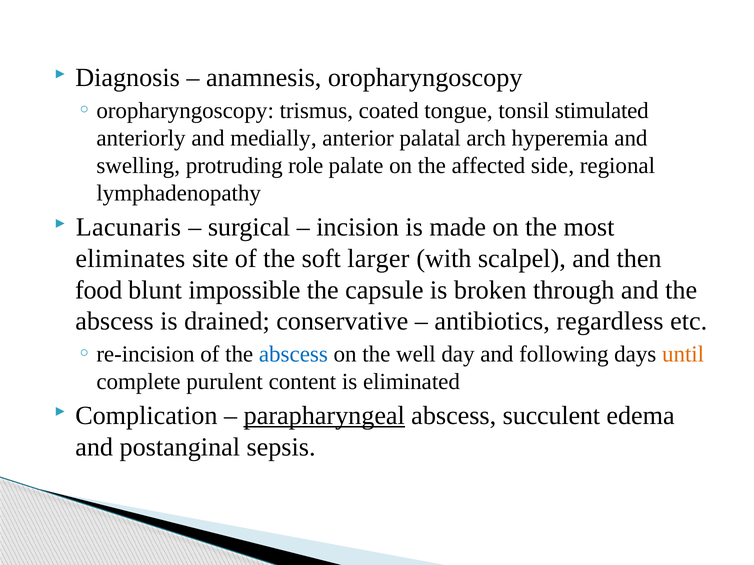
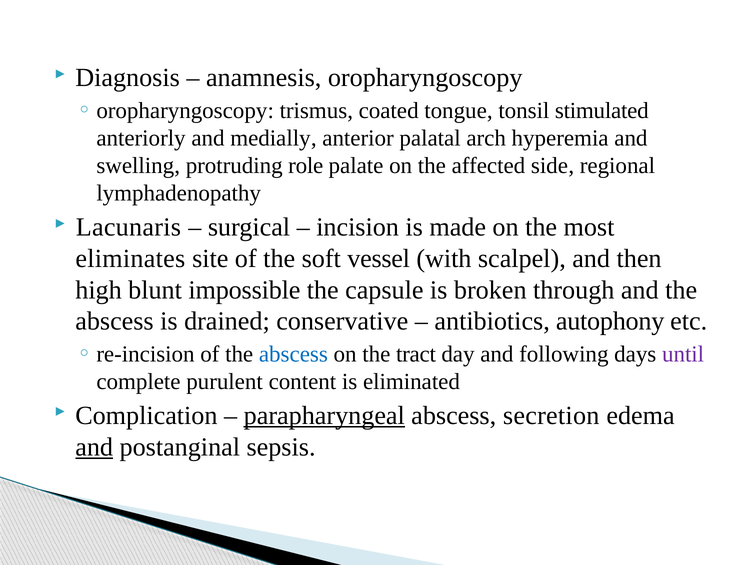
larger: larger -> vessel (379, 259)
food: food -> high (99, 290)
regardless: regardless -> autophony (610, 322)
well: well -> tract (416, 354)
until colour: orange -> purple (683, 354)
succulent: succulent -> secretion (551, 416)
and underline: none -> present (94, 447)
